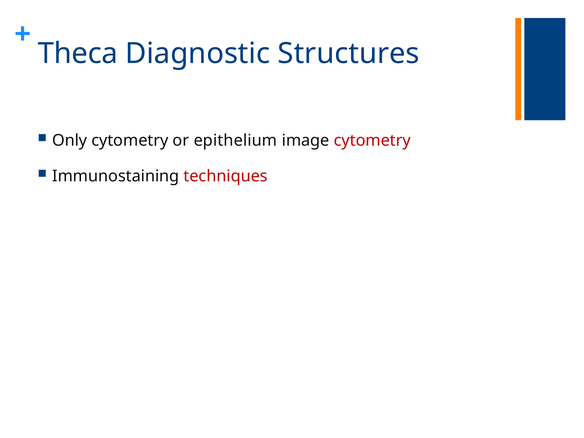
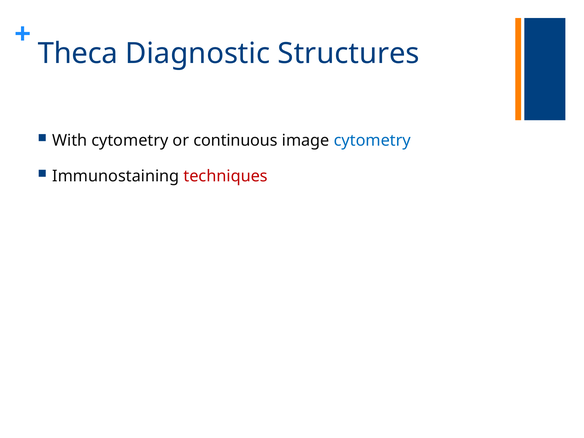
Only: Only -> With (70, 140)
epithelium: epithelium -> continuous (236, 140)
cytometry colour: red -> blue (372, 140)
